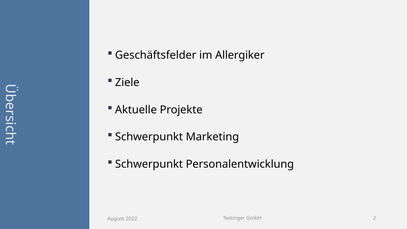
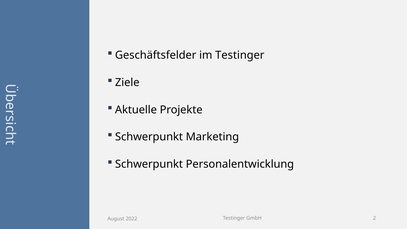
im Allergiker: Allergiker -> Testinger (240, 55)
